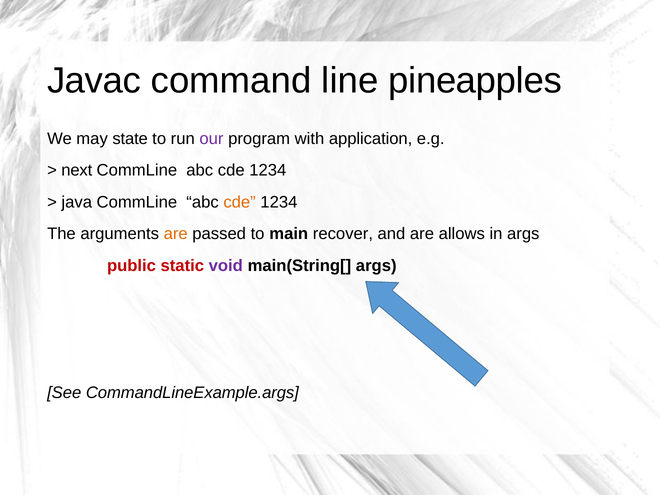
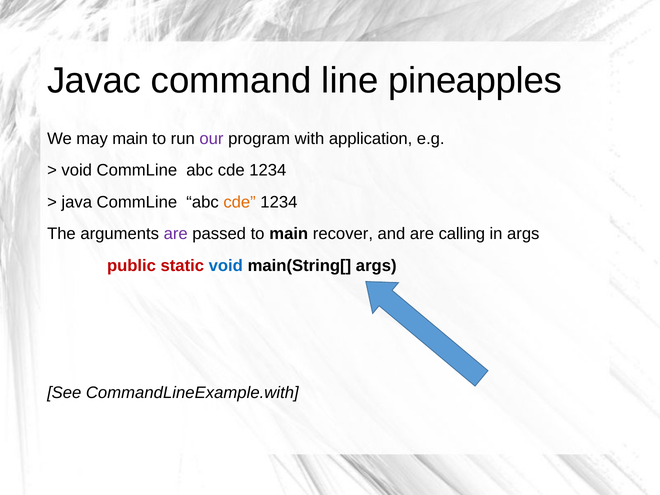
may state: state -> main (130, 139)
next: next -> void (77, 170)
are colour: orange -> purple (176, 234)
allows: allows -> calling (462, 234)
void colour: purple -> blue (226, 266)
CommandLineExample.args: CommandLineExample.args -> CommandLineExample.with (192, 393)
